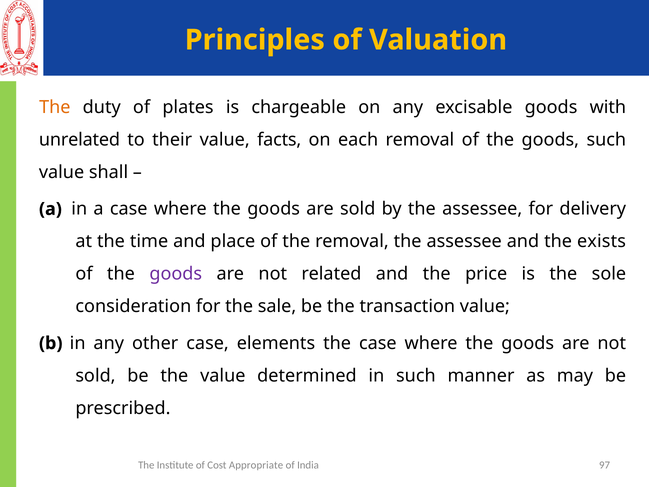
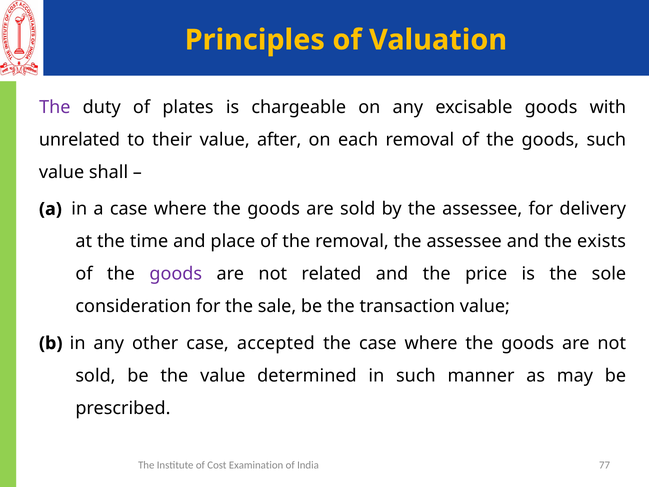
The colour: orange -> purple (55, 107)
facts: facts -> after (279, 140)
elements: elements -> accepted (276, 343)
Appropriate: Appropriate -> Examination (256, 465)
97: 97 -> 77 (605, 465)
